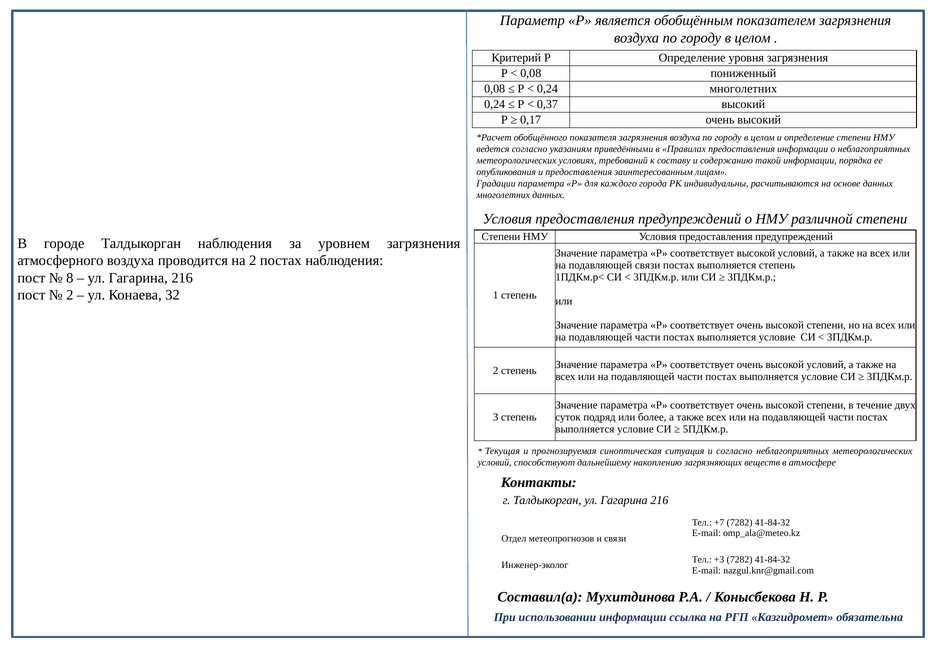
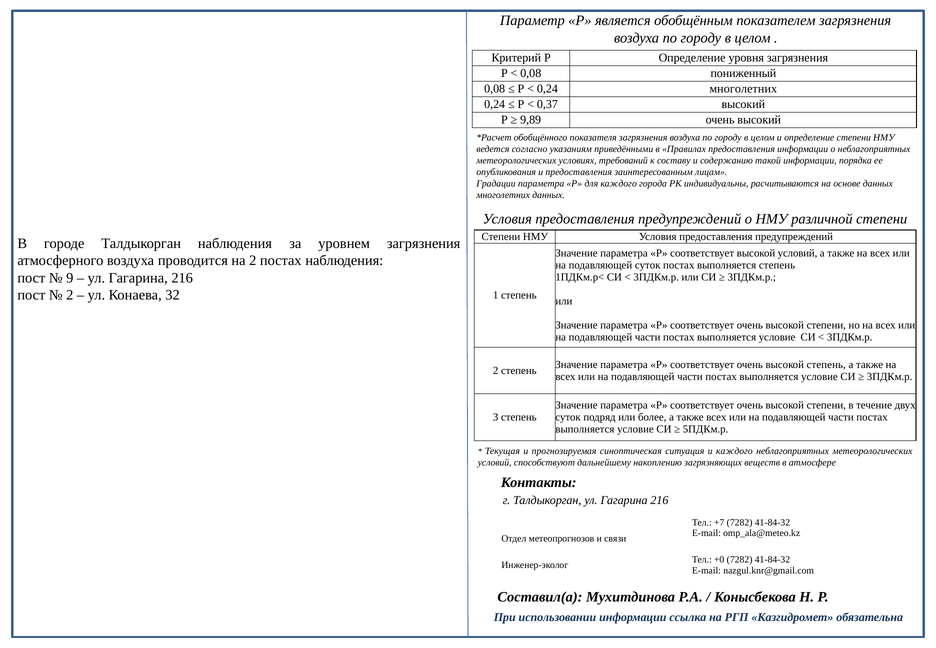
0,17: 0,17 -> 9,89 (531, 120)
подавляющей связи: связи -> суток (648, 265)
8: 8 -> 9 (70, 278)
очень высокой условий: условий -> степень (826, 365)
и согласно: согласно -> каждого (734, 451)
+3: +3 -> +0 (719, 560)
